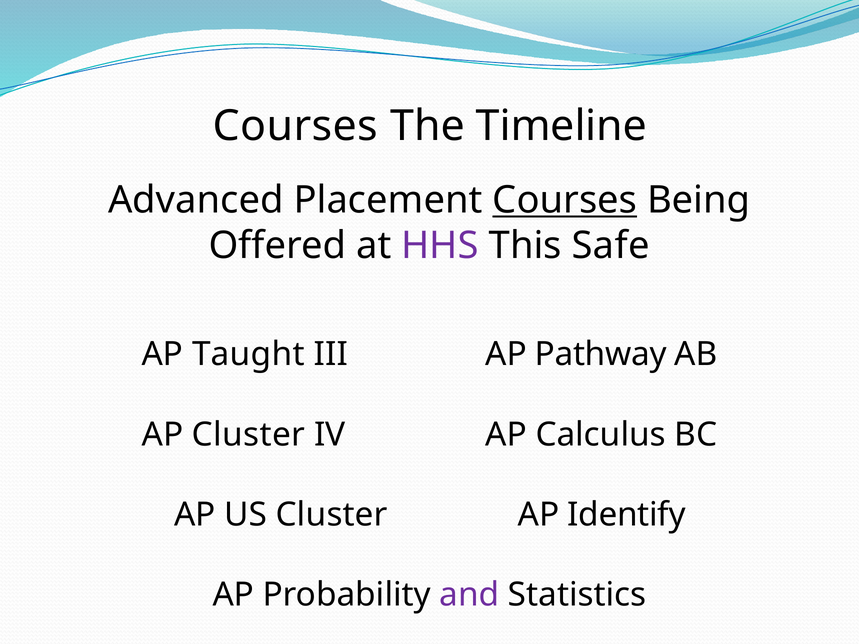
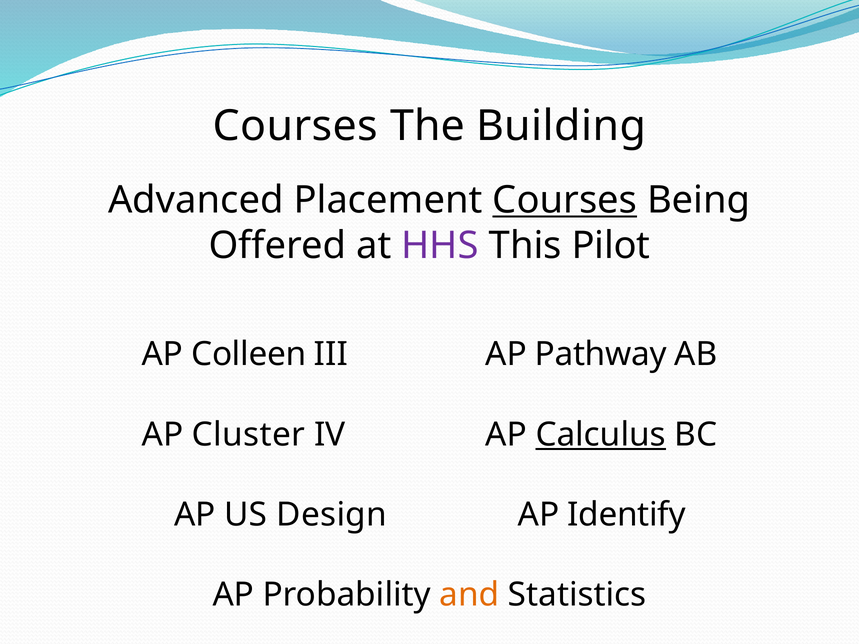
Timeline: Timeline -> Building (561, 126)
Safe: Safe -> Pilot (611, 246)
Taught: Taught -> Colleen (249, 354)
Calculus underline: none -> present (601, 435)
US Cluster: Cluster -> Design (332, 515)
and colour: purple -> orange (469, 595)
